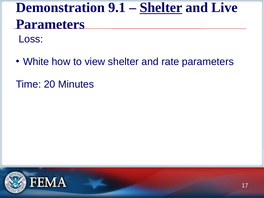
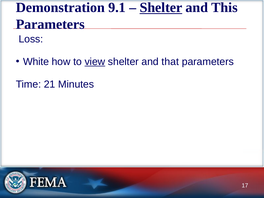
Live: Live -> This (224, 8)
view underline: none -> present (95, 62)
rate: rate -> that (170, 62)
20: 20 -> 21 (50, 84)
